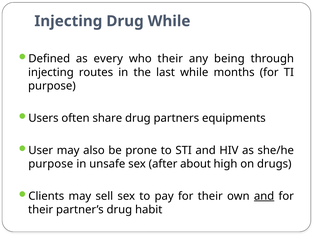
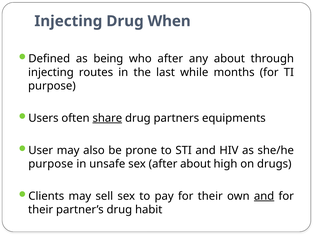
Drug While: While -> When (169, 21)
every: every -> being (108, 59)
who their: their -> after (170, 59)
any being: being -> about (229, 59)
share underline: none -> present (107, 118)
